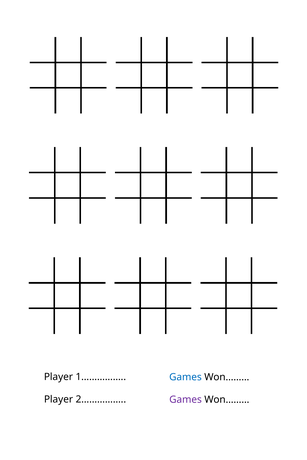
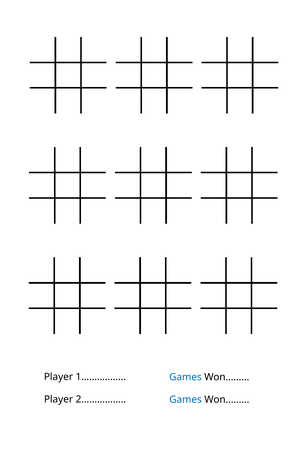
Games colour: purple -> blue (186, 400)
